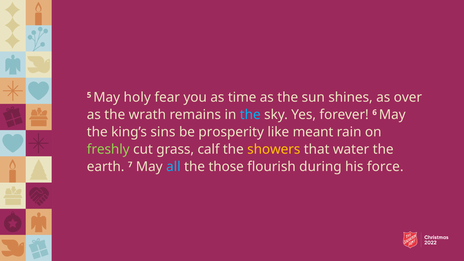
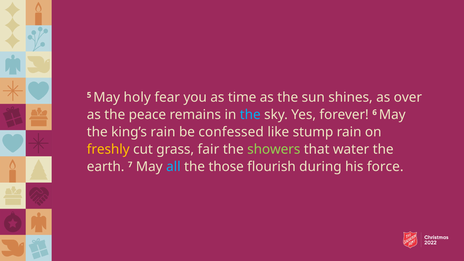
wrath: wrath -> peace (147, 115)
king’s sins: sins -> rain (163, 132)
prosperity: prosperity -> confessed (231, 132)
meant: meant -> stump (313, 132)
freshly colour: light green -> yellow (108, 149)
calf: calf -> fair (208, 149)
showers colour: yellow -> light green (274, 149)
